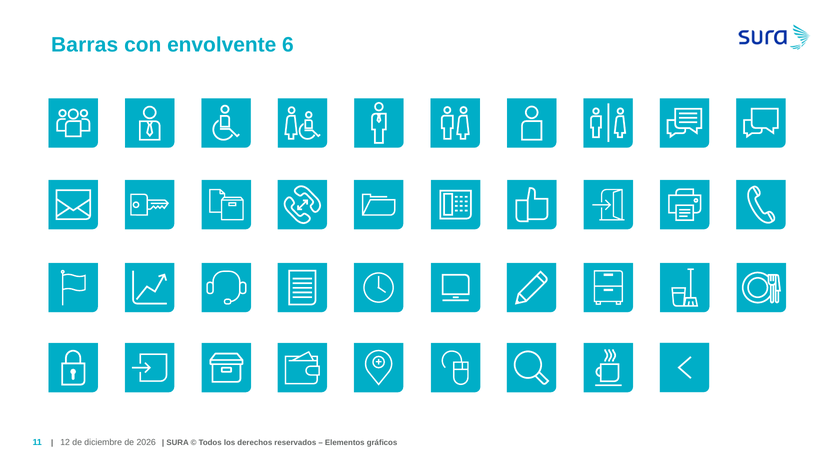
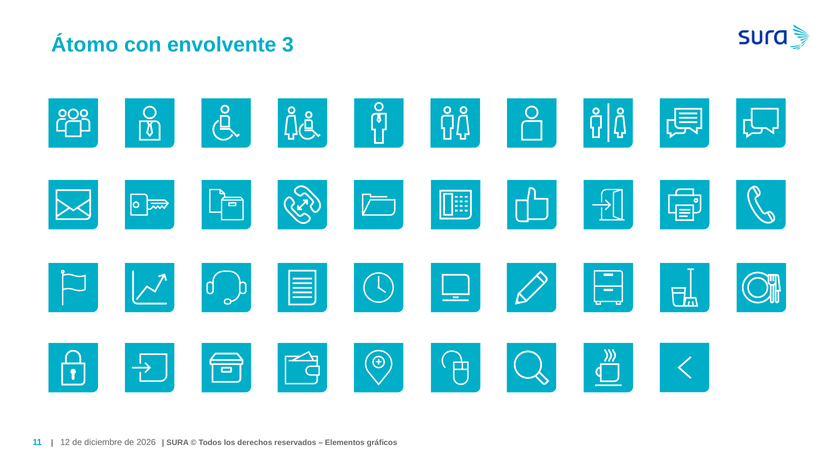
Barras: Barras -> Átomo (85, 45)
6: 6 -> 3 (288, 45)
